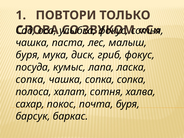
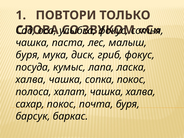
сопка: сопка -> халва (31, 80)
сопка сопка: сопка -> покос (132, 80)
халат сотня: сотня -> чашка (107, 92)
